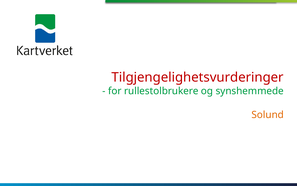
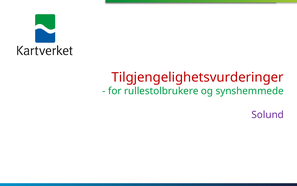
Solund colour: orange -> purple (268, 115)
